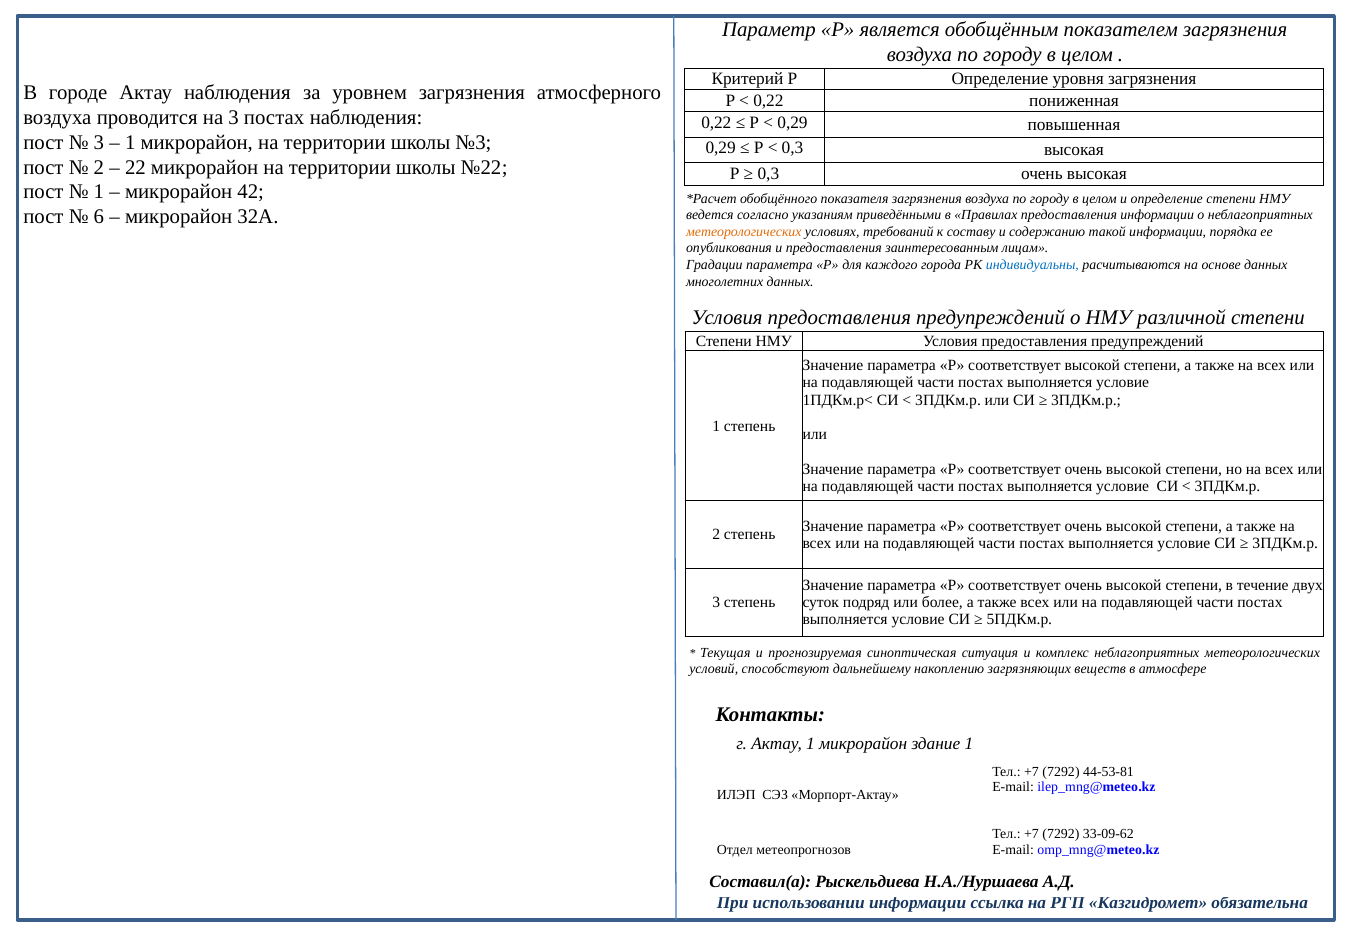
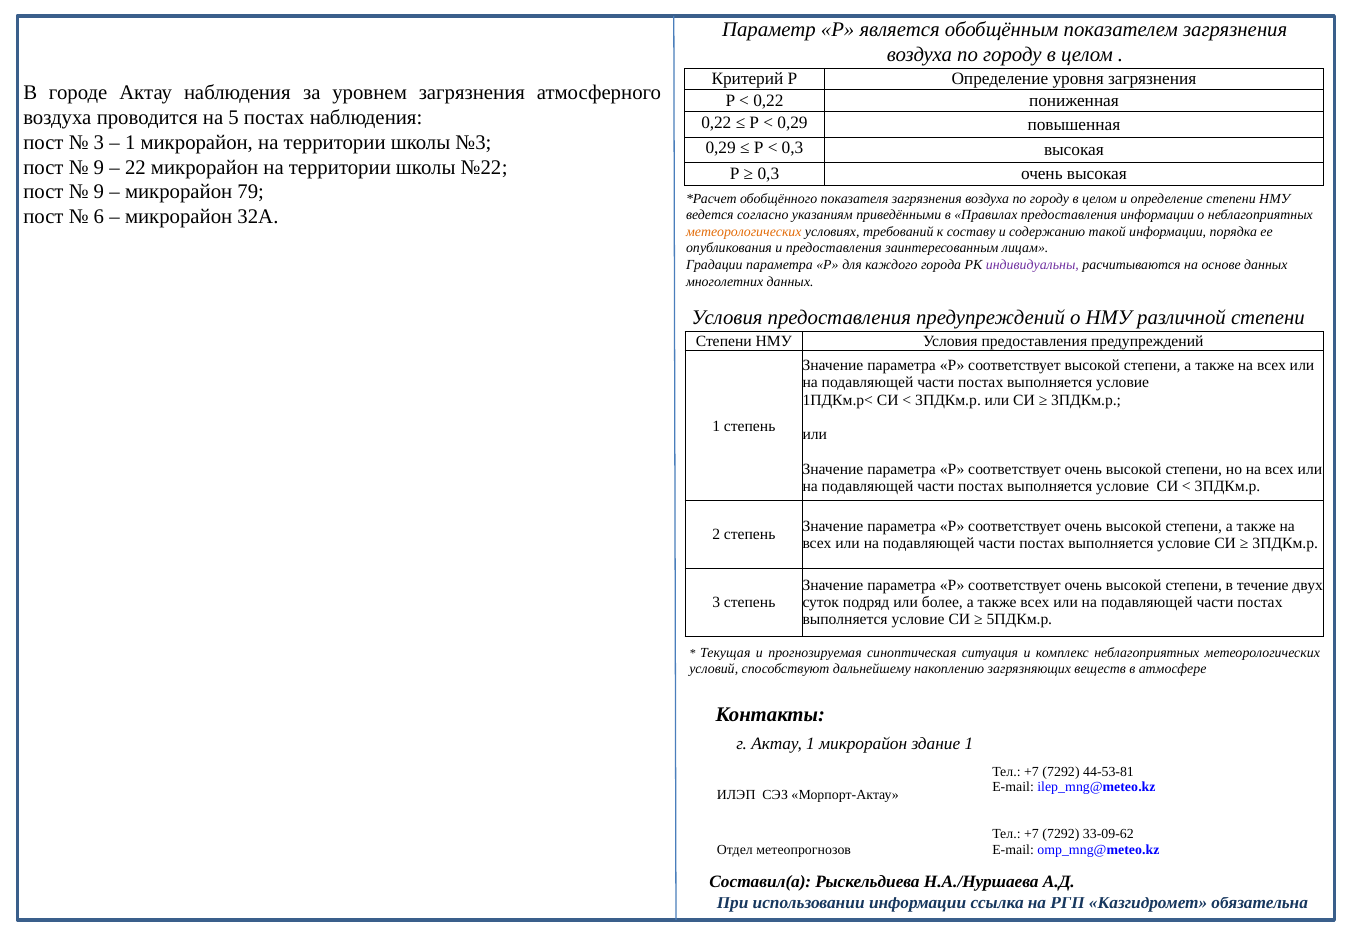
на 3: 3 -> 5 (234, 117)
2: 2 -> 9 (99, 167)
1: 1 -> 9 (99, 192)
42: 42 -> 79 (251, 192)
индивидуальны colour: blue -> purple (1032, 265)
